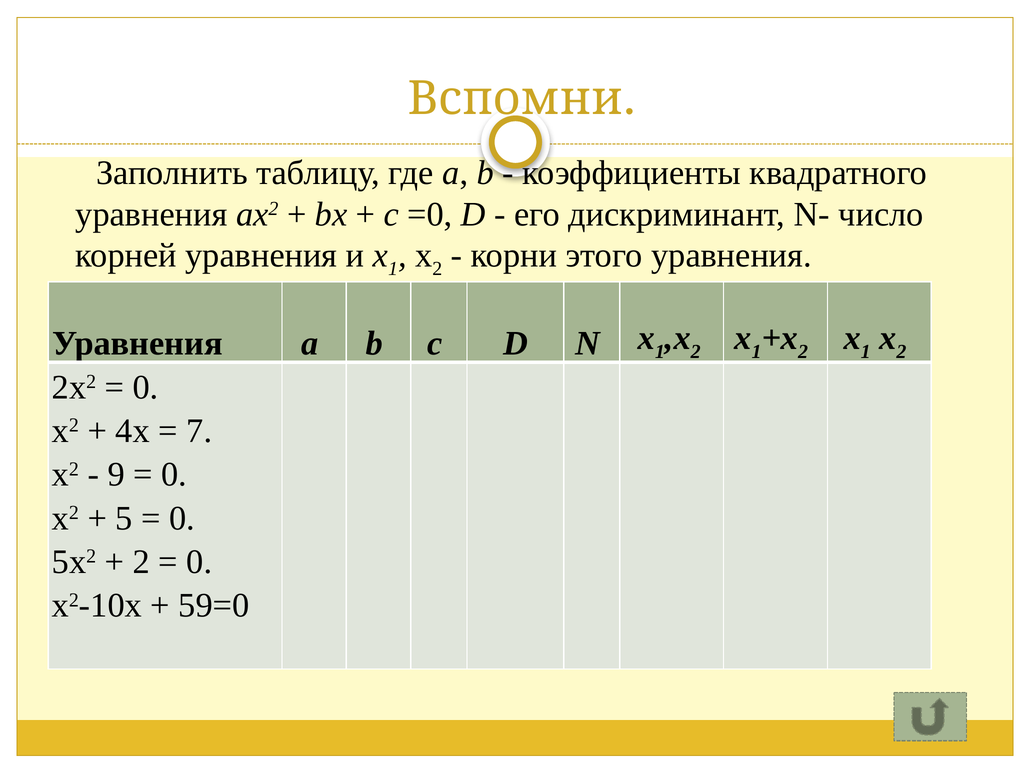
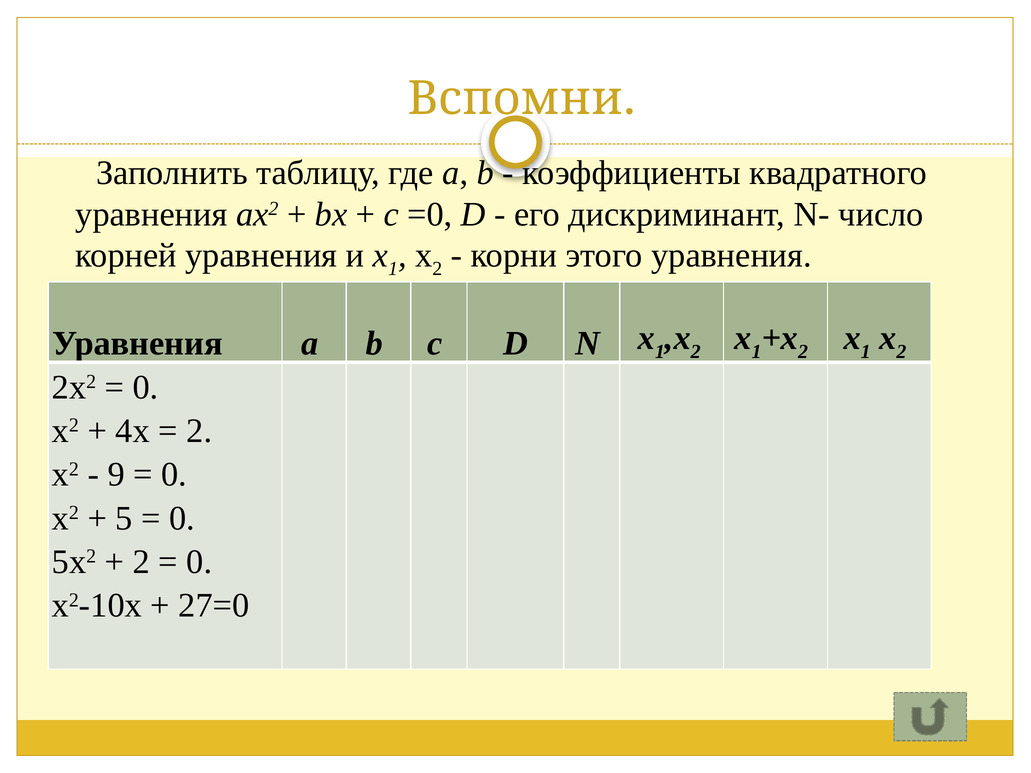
7: 7 -> 2 (199, 431)
59=0: 59=0 -> 27=0 (214, 606)
